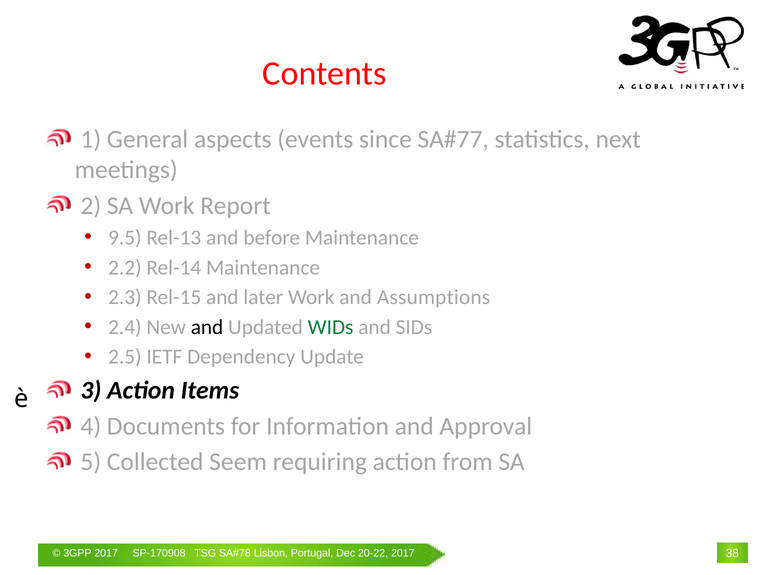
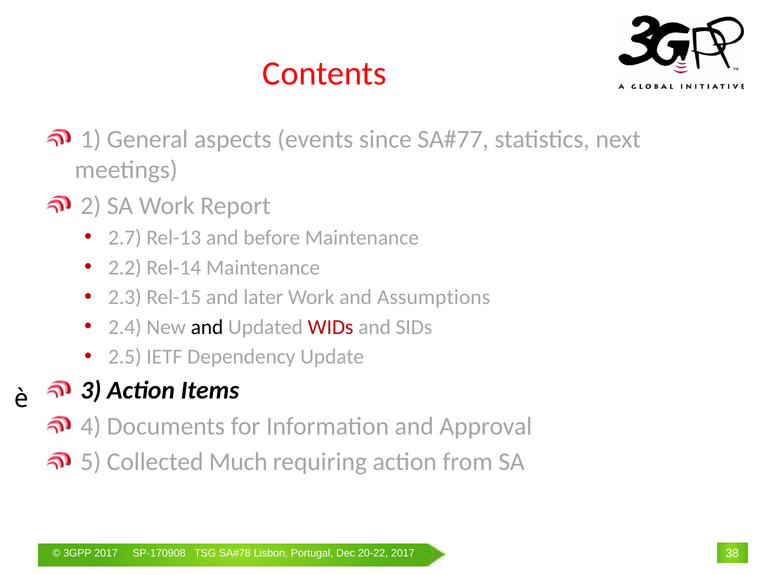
9.5: 9.5 -> 2.7 (125, 237)
WIDs colour: green -> red (331, 327)
Seem: Seem -> Much (238, 462)
